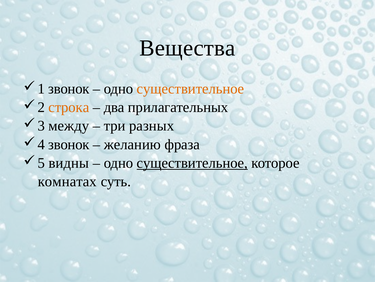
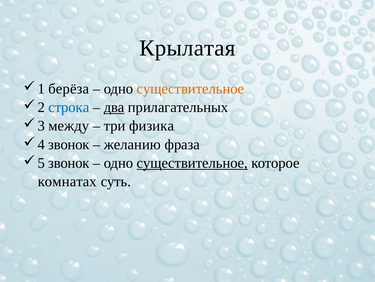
Вещества: Вещества -> Крылатая (187, 48)
звонок: звонок -> берёза (69, 88)
строка colour: orange -> blue (69, 107)
два underline: none -> present (114, 107)
разных: разных -> физика (152, 126)
видны: видны -> звонок (69, 163)
